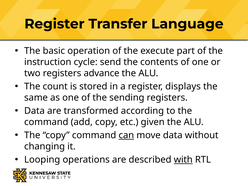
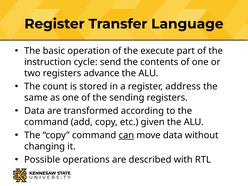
displays: displays -> address (183, 86)
Looping: Looping -> Possible (42, 160)
with underline: present -> none (183, 160)
